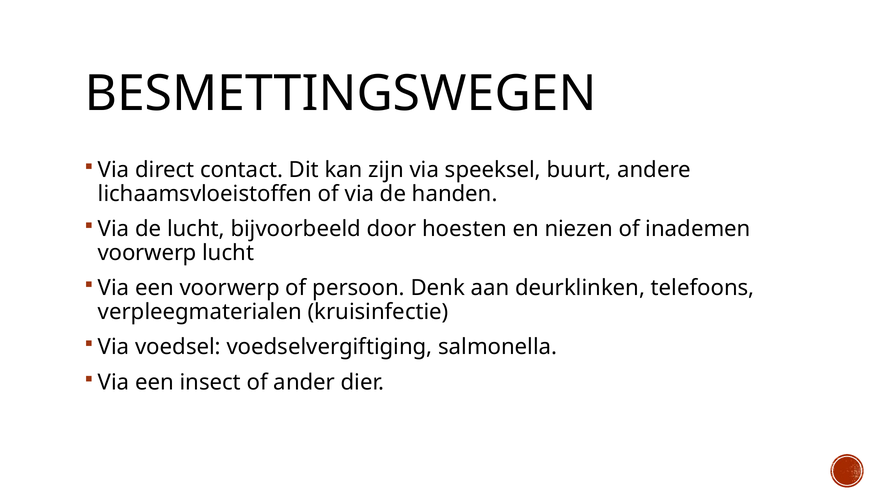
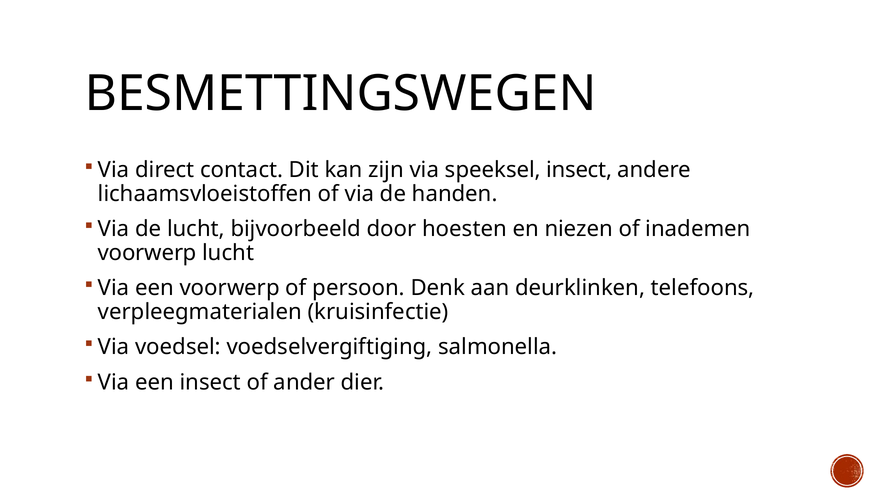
speeksel buurt: buurt -> insect (579, 170)
